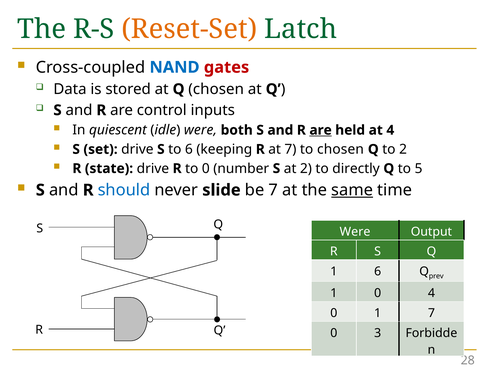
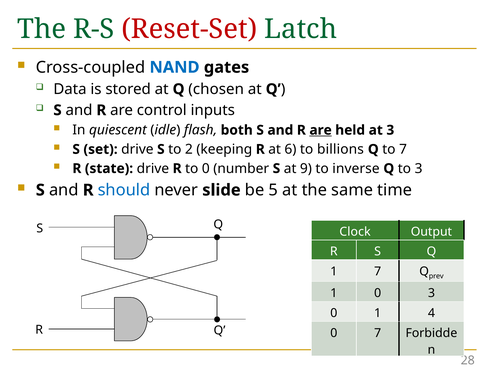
Reset-Set colour: orange -> red (189, 29)
gates colour: red -> black (227, 67)
idle were: were -> flash (201, 130)
at 4: 4 -> 3 (390, 130)
to 6: 6 -> 2 (189, 149)
at 7: 7 -> 6 (290, 149)
to chosen: chosen -> billions (340, 149)
to 2: 2 -> 7 (403, 149)
at 2: 2 -> 9 (306, 168)
directly: directly -> inverse (356, 168)
to 5: 5 -> 3 (419, 168)
be 7: 7 -> 5 (273, 190)
same underline: present -> none (352, 190)
Were: Were -> Clock (355, 232)
1 6: 6 -> 7 (378, 271)
0 4: 4 -> 3 (431, 293)
1 7: 7 -> 4 (431, 313)
0 3: 3 -> 7 (378, 333)
